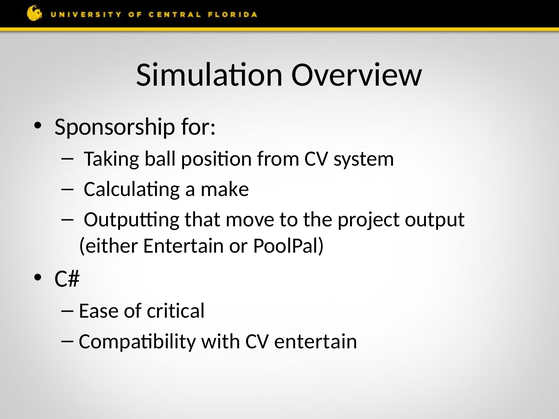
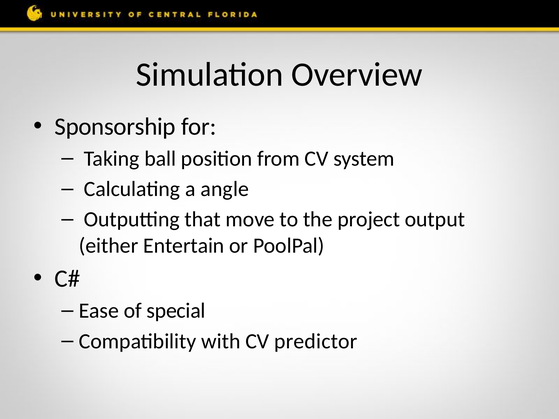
make: make -> angle (225, 189)
critical: critical -> special (176, 311)
CV entertain: entertain -> predictor (316, 341)
